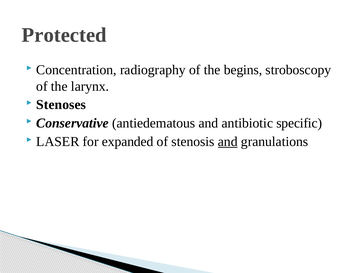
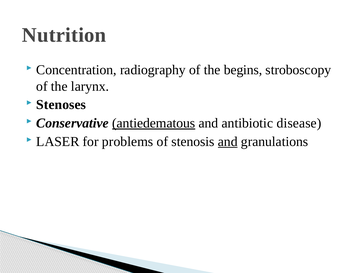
Protected: Protected -> Nutrition (64, 35)
antiedematous underline: none -> present (154, 123)
specific: specific -> disease (299, 123)
expanded: expanded -> problems (128, 141)
